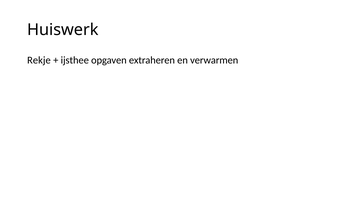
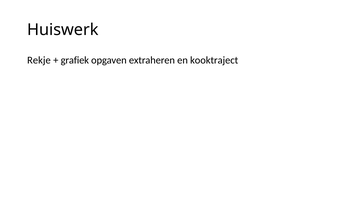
ijsthee: ijsthee -> grafiek (75, 60)
verwarmen: verwarmen -> kooktraject (214, 60)
